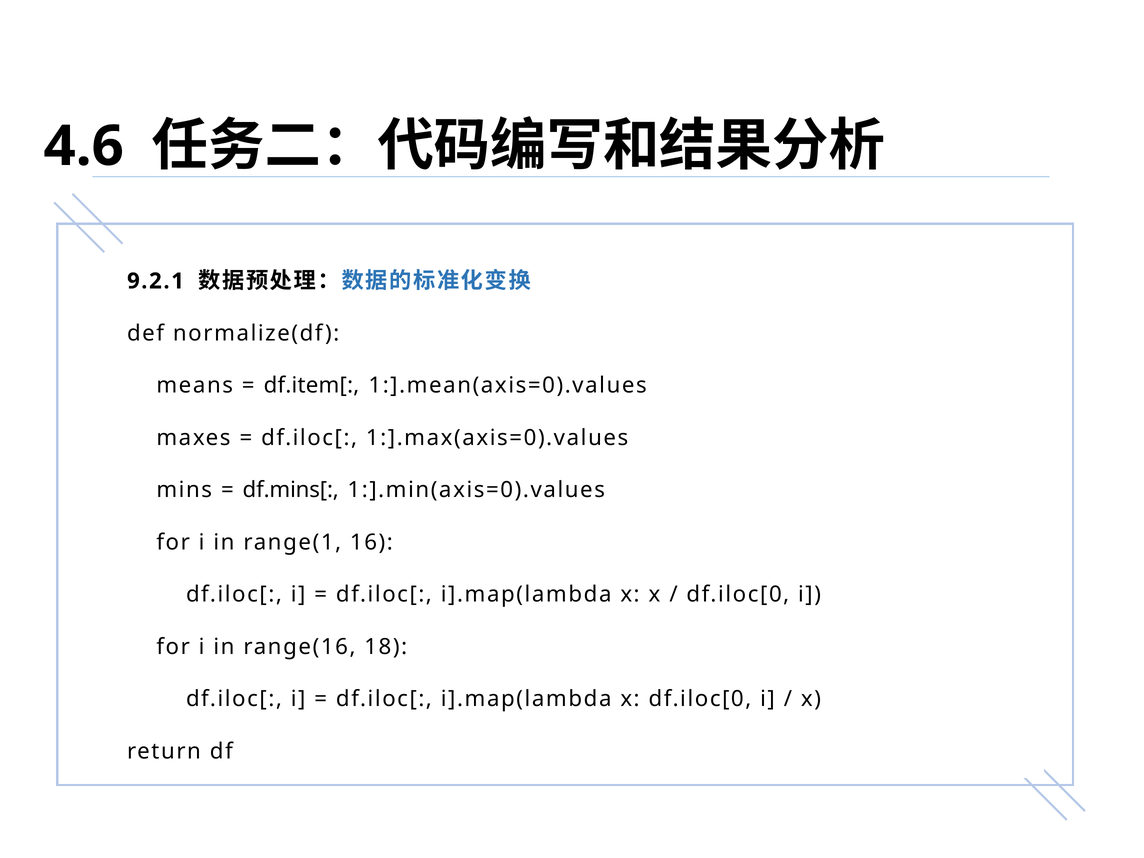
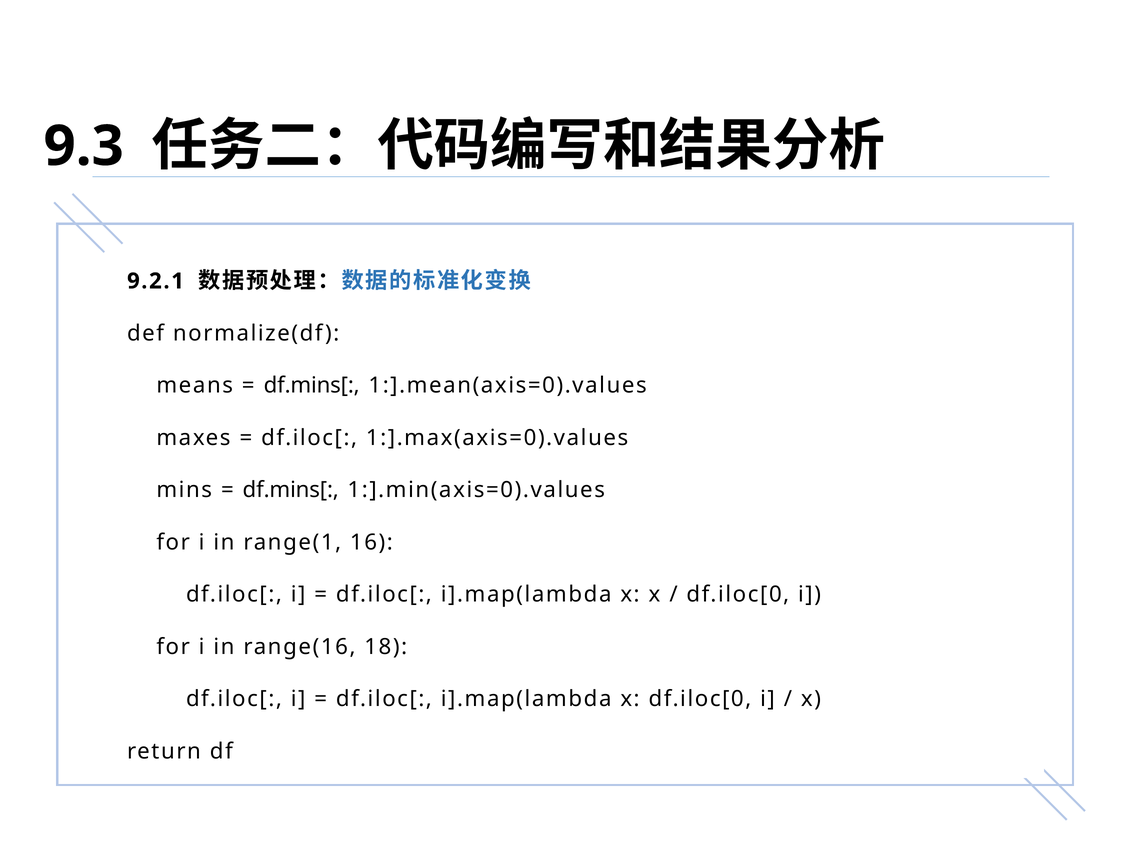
4.6: 4.6 -> 9.3 (84, 146)
df.item[: df.item[ -> df.mins[ (312, 386)
